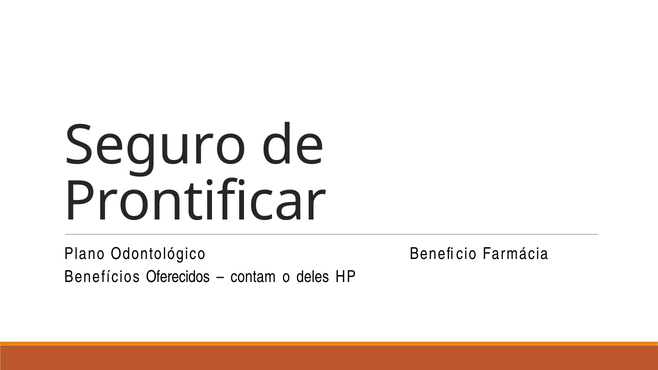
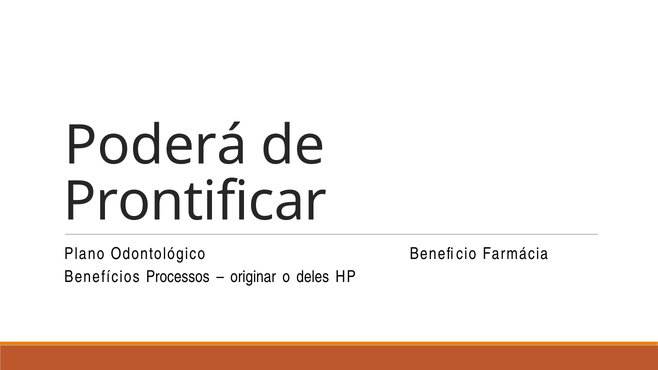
Seguro: Seguro -> Poderá (156, 146)
Oferecidos: Oferecidos -> Processos (178, 277)
contam: contam -> originar (253, 277)
